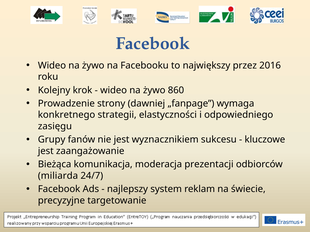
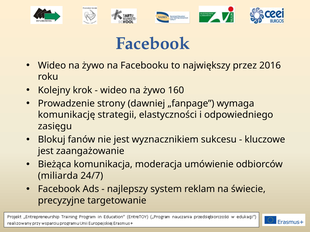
860: 860 -> 160 (176, 90)
konkretnego: konkretnego -> komunikację (67, 115)
Grupy: Grupy -> Blokuj (52, 140)
prezentacji: prezentacji -> umówienie (209, 165)
